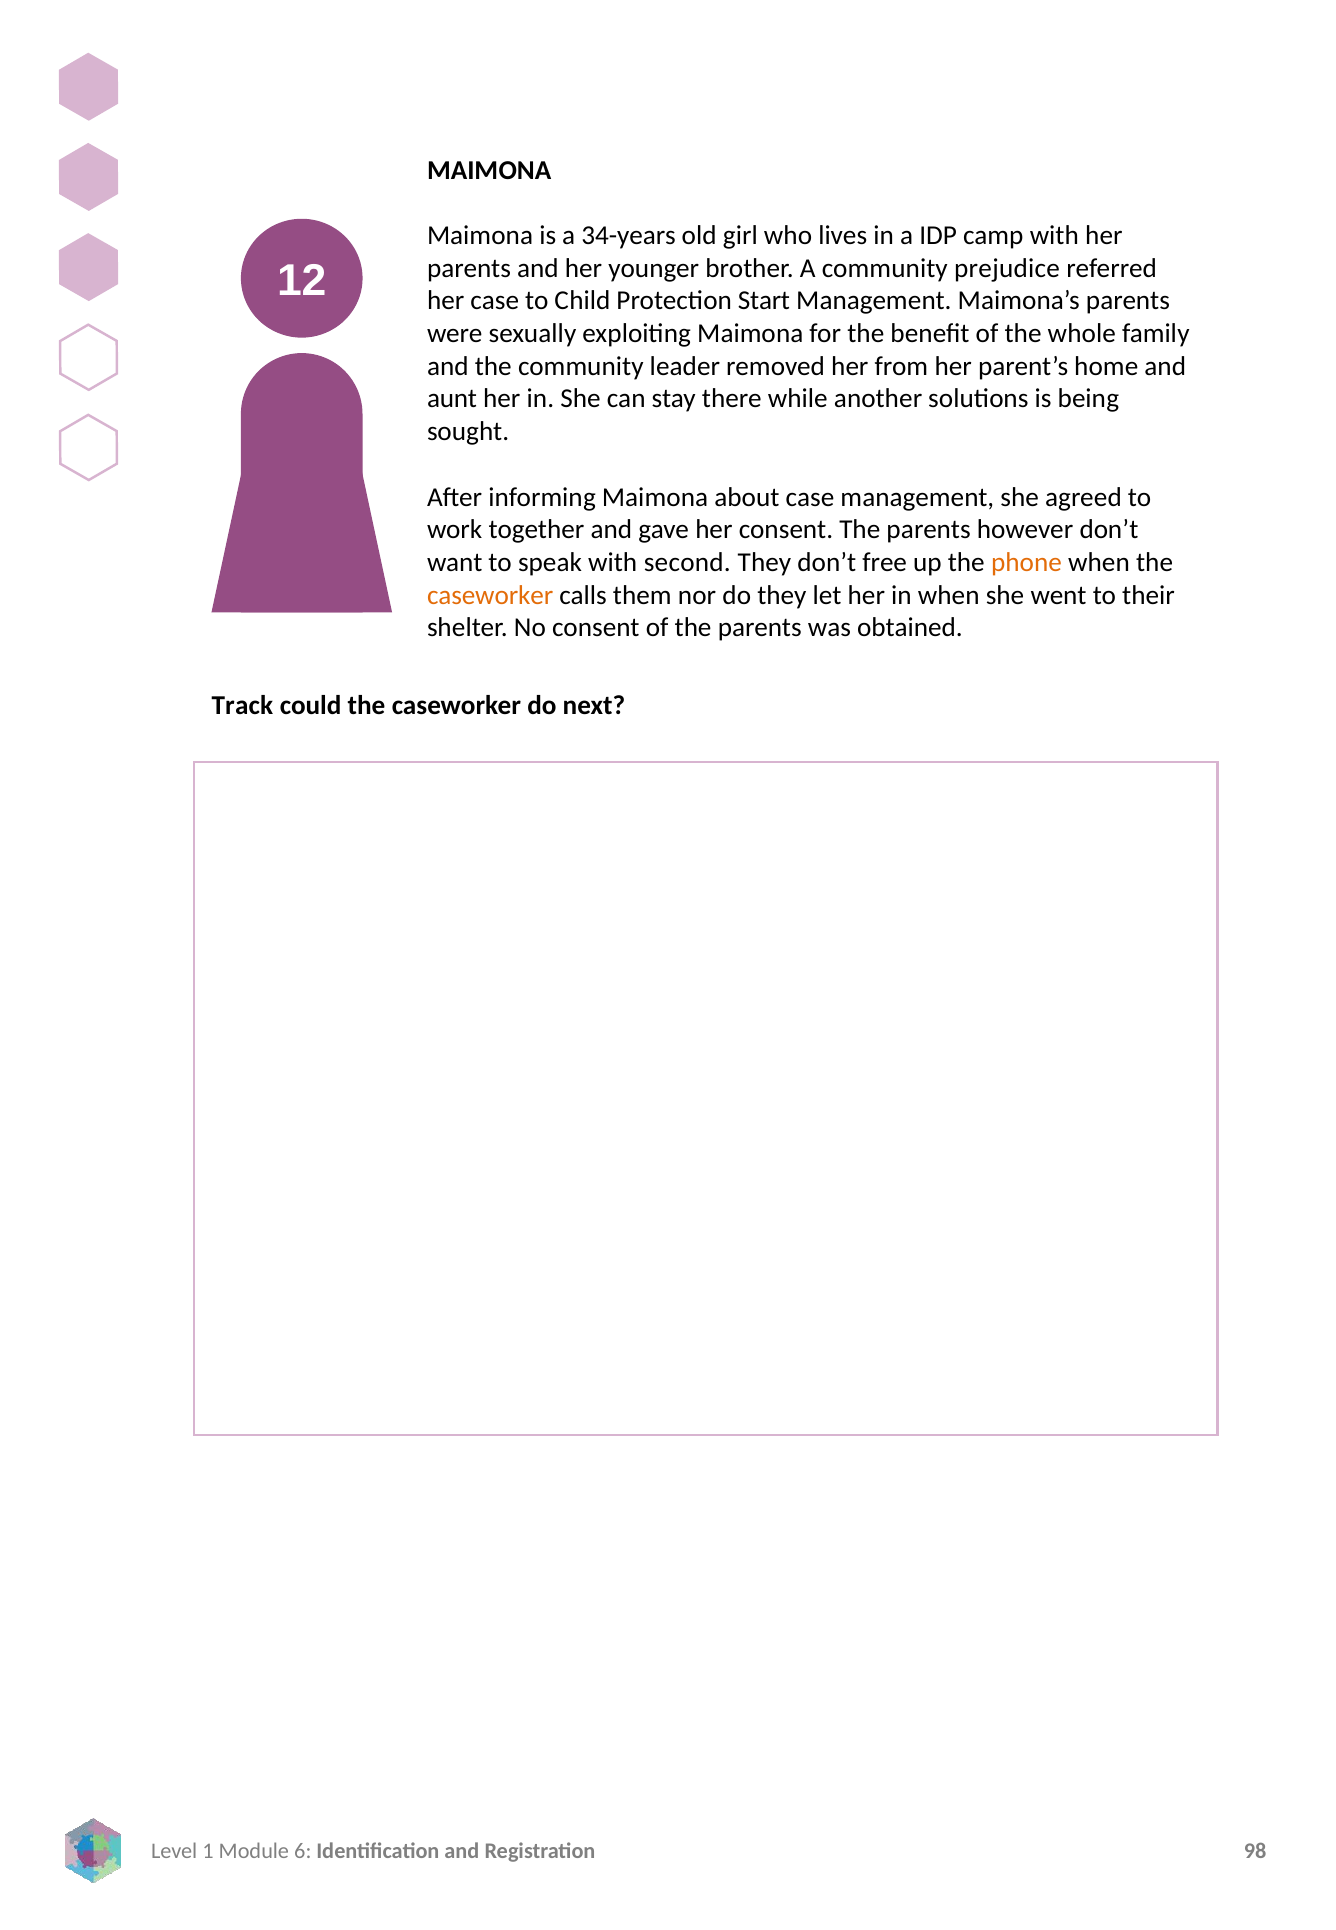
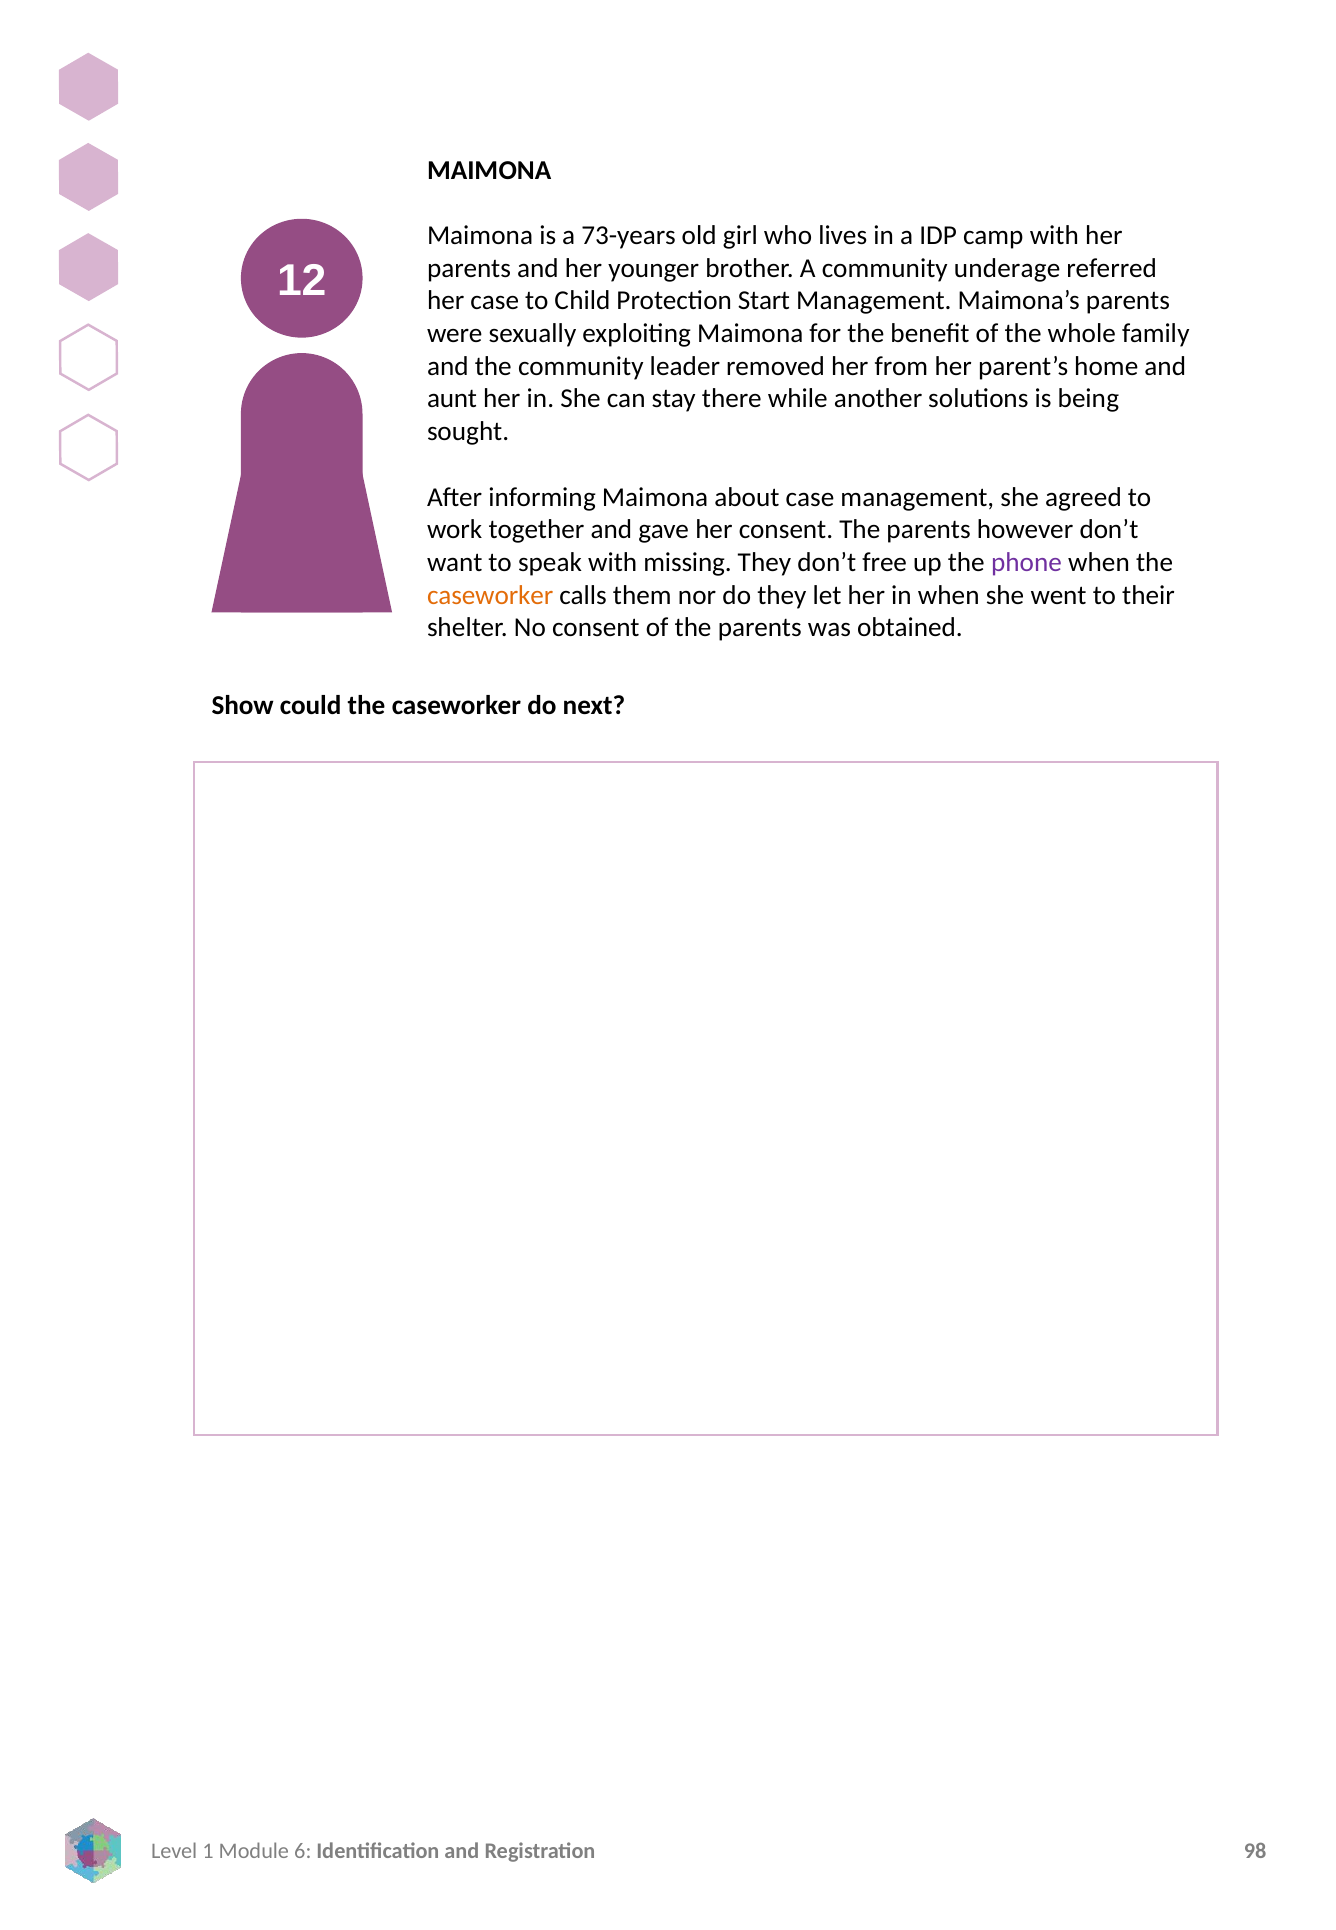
34-years: 34-years -> 73-years (629, 236)
prejudice: prejudice -> underage (1007, 268)
second: second -> missing (688, 562)
phone colour: orange -> purple (1026, 562)
Track: Track -> Show (243, 705)
